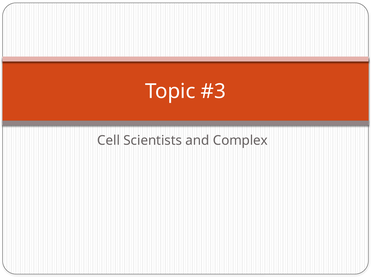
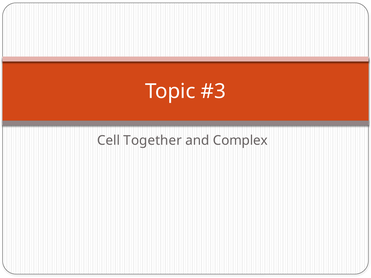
Scientists: Scientists -> Together (153, 141)
